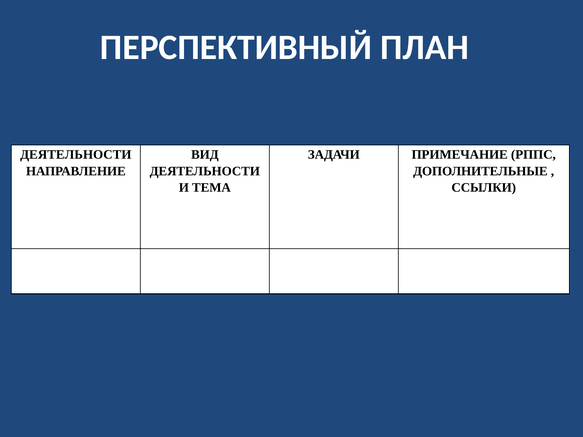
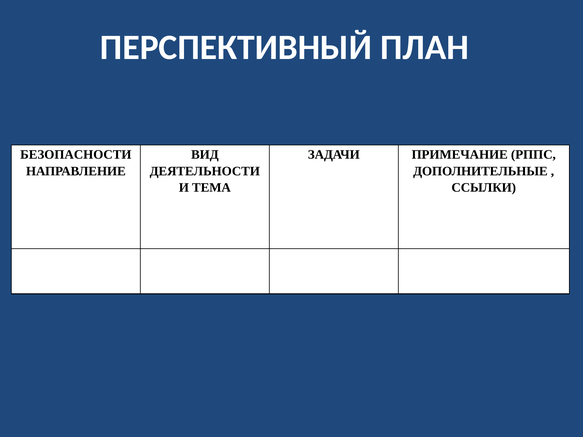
ДЕЯТЕЛЬНОСТИ: ДЕЯТЕЛЬНОСТИ -> БЕЗОПАСНОСТИ (76, 155)
